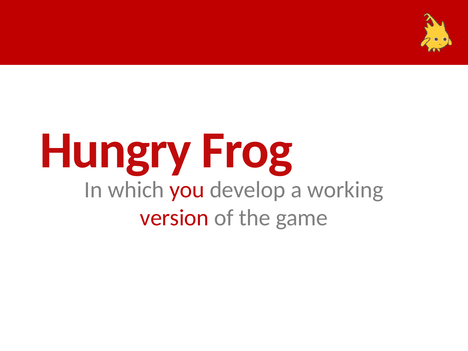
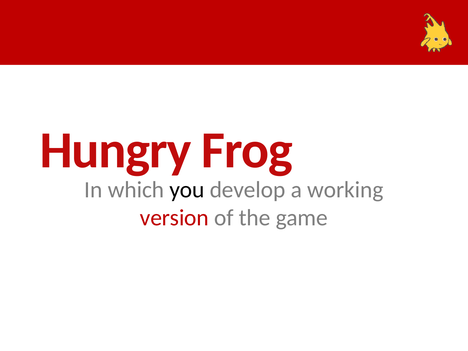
you colour: red -> black (187, 190)
